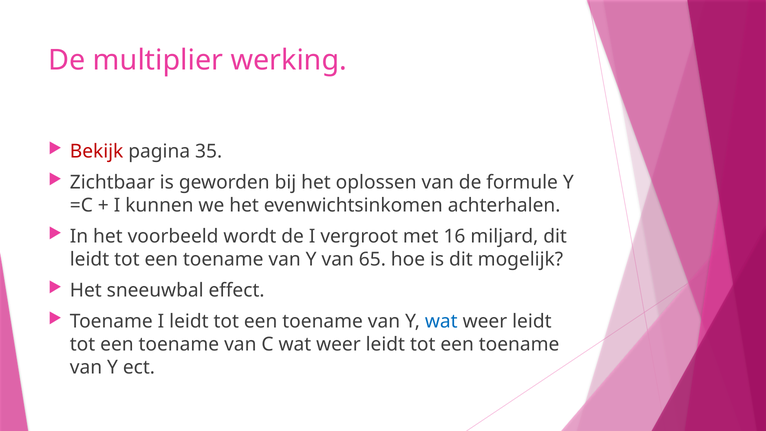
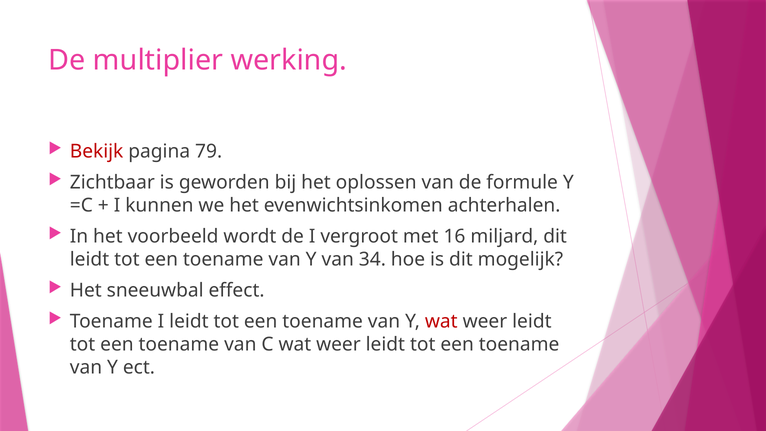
35: 35 -> 79 (209, 151)
65: 65 -> 34 (372, 259)
wat colour: blue -> red (441, 321)
